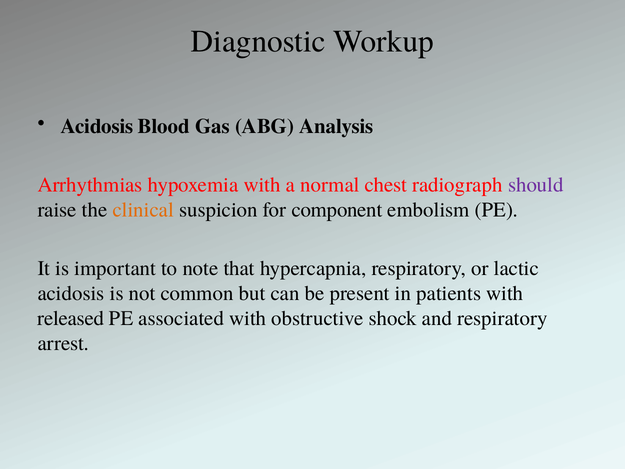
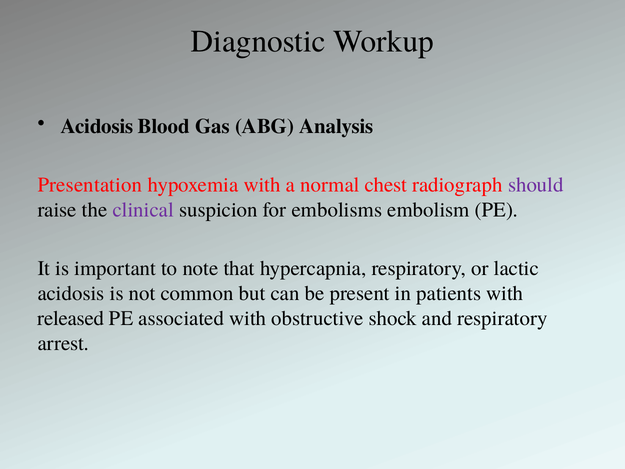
Arrhythmias: Arrhythmias -> Presentation (90, 185)
clinical colour: orange -> purple (143, 210)
component: component -> embolisms (337, 210)
